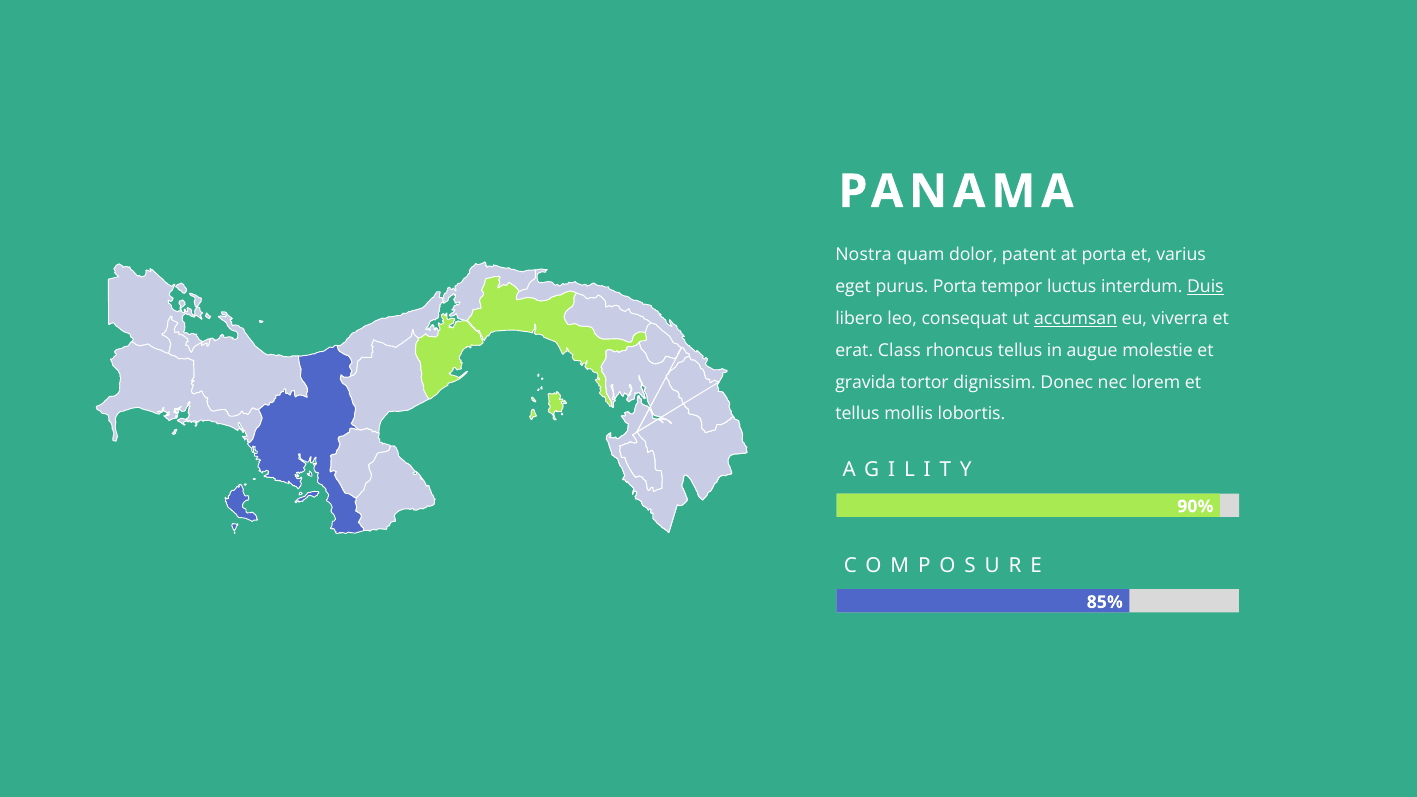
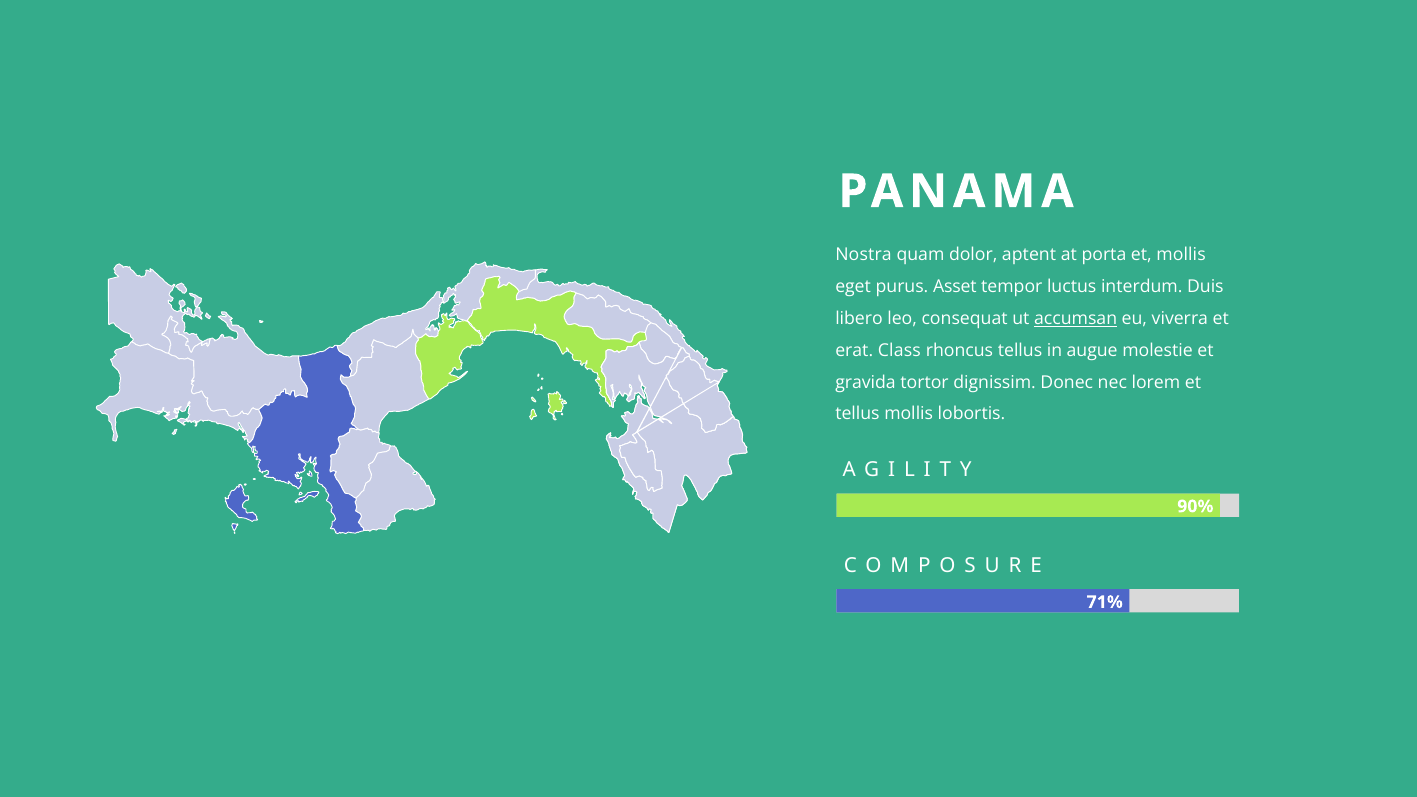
patent: patent -> aptent (1029, 255)
et varius: varius -> mollis (1181, 255)
purus Porta: Porta -> Asset (955, 287)
Duis underline: present -> none (1205, 287)
85%: 85% -> 71% (1105, 602)
